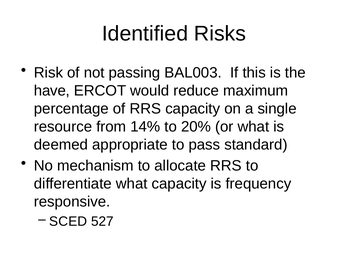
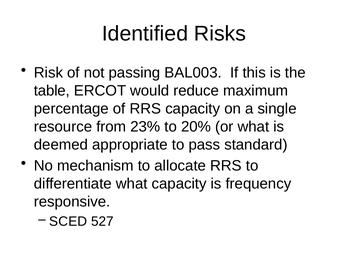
have: have -> table (52, 91)
14%: 14% -> 23% (145, 127)
